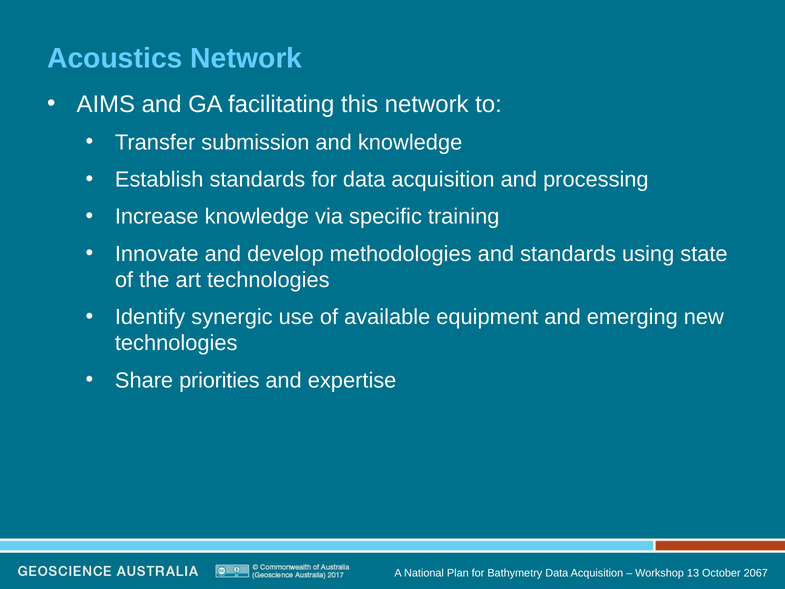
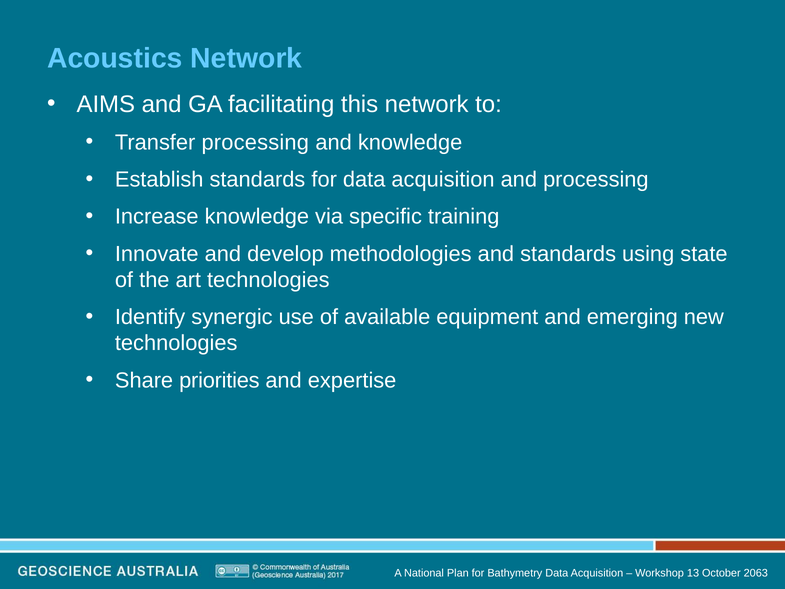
Transfer submission: submission -> processing (255, 142)
2067: 2067 -> 2063 (756, 573)
